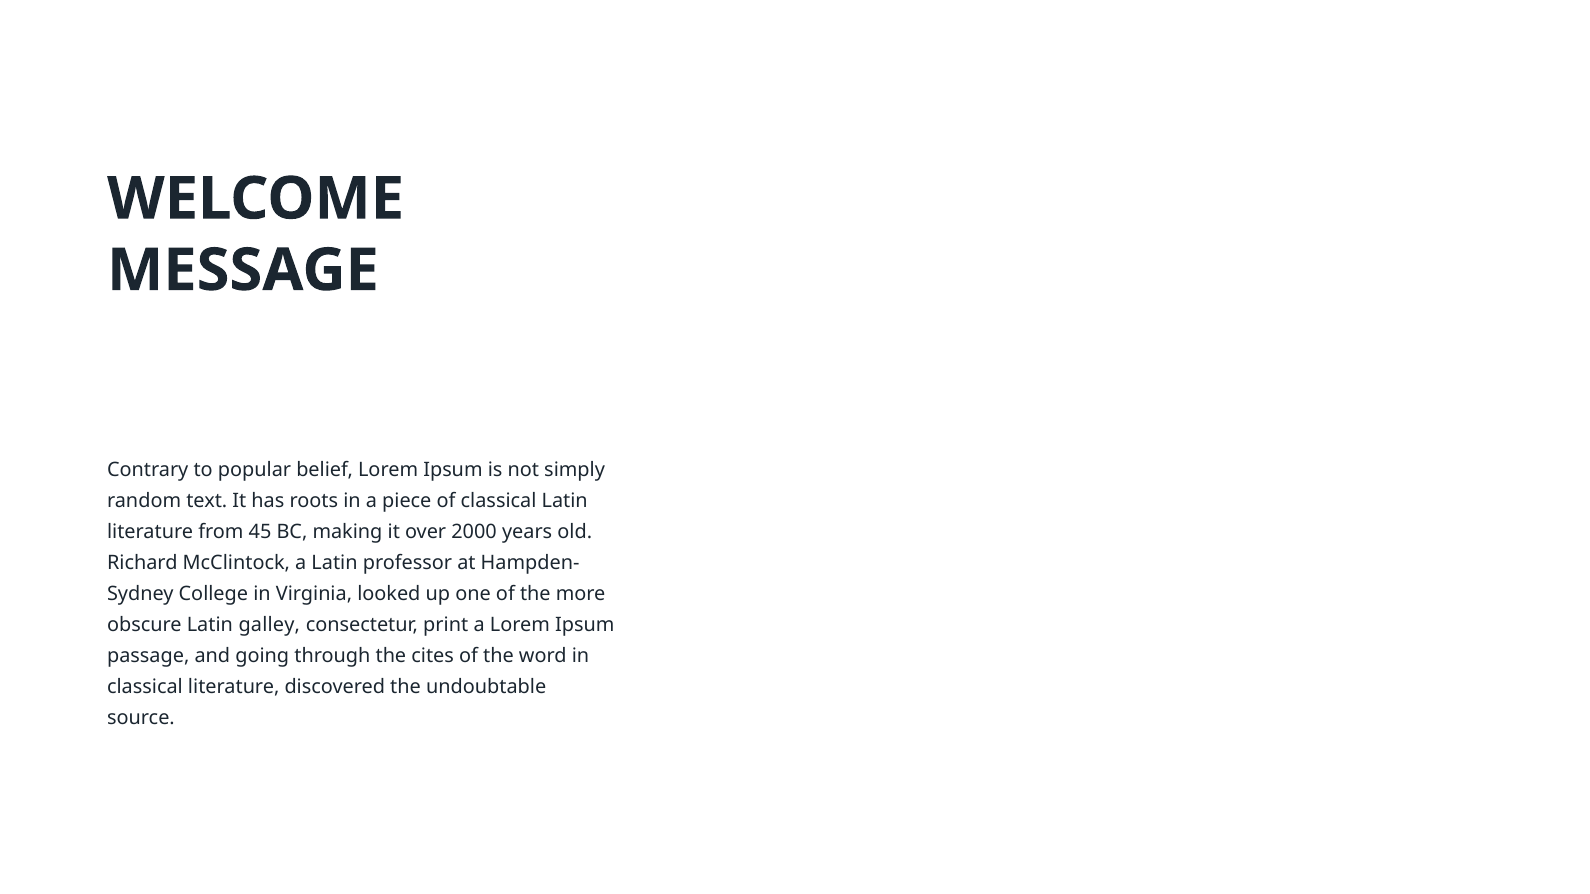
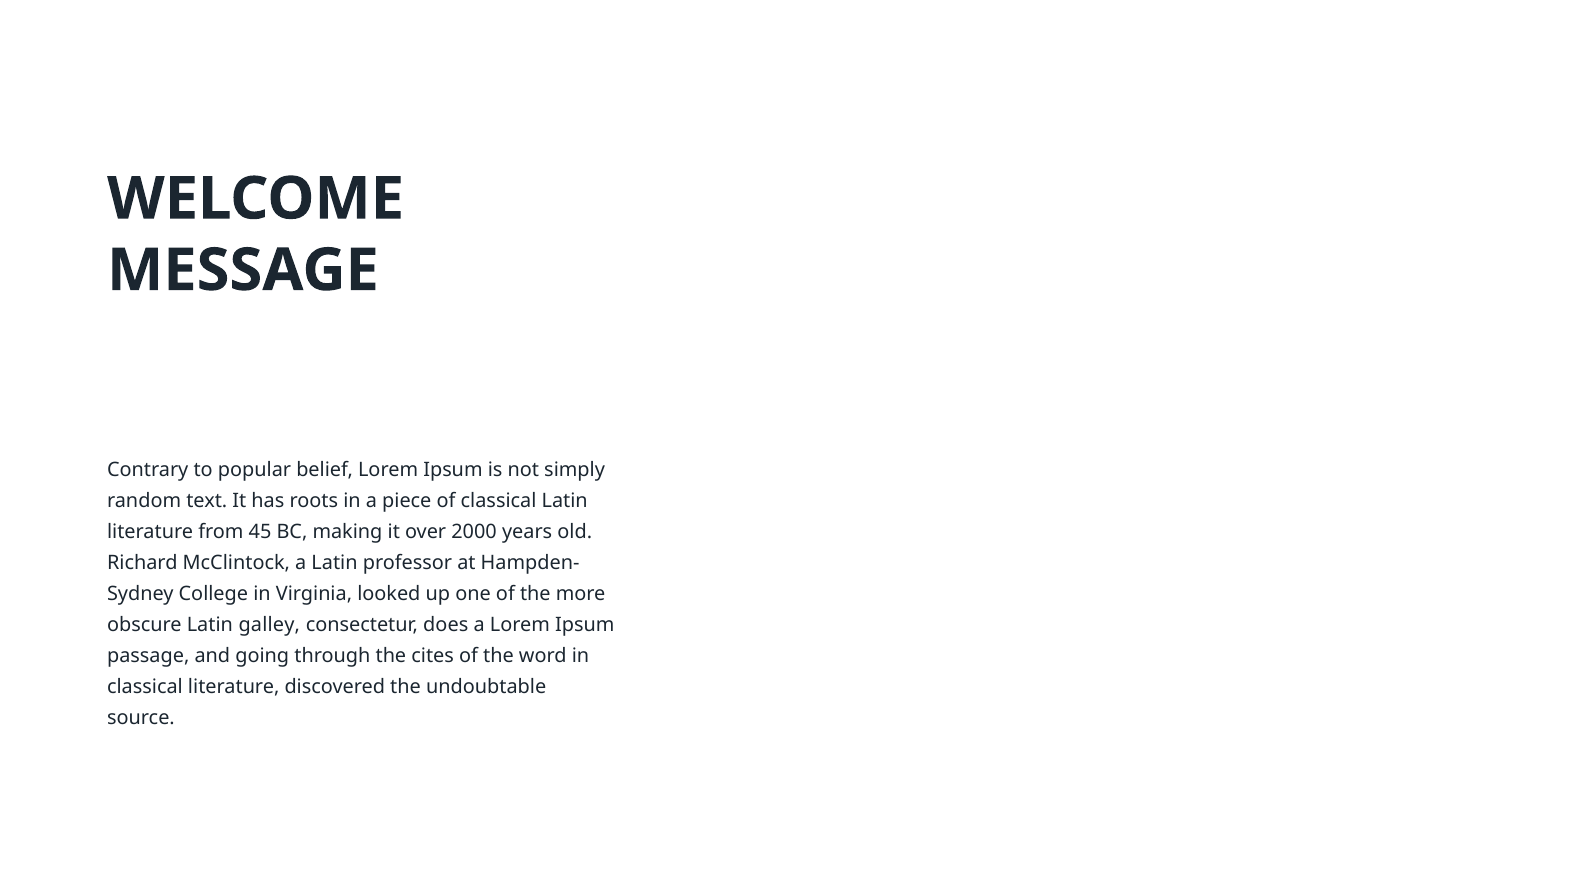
print: print -> does (446, 625)
